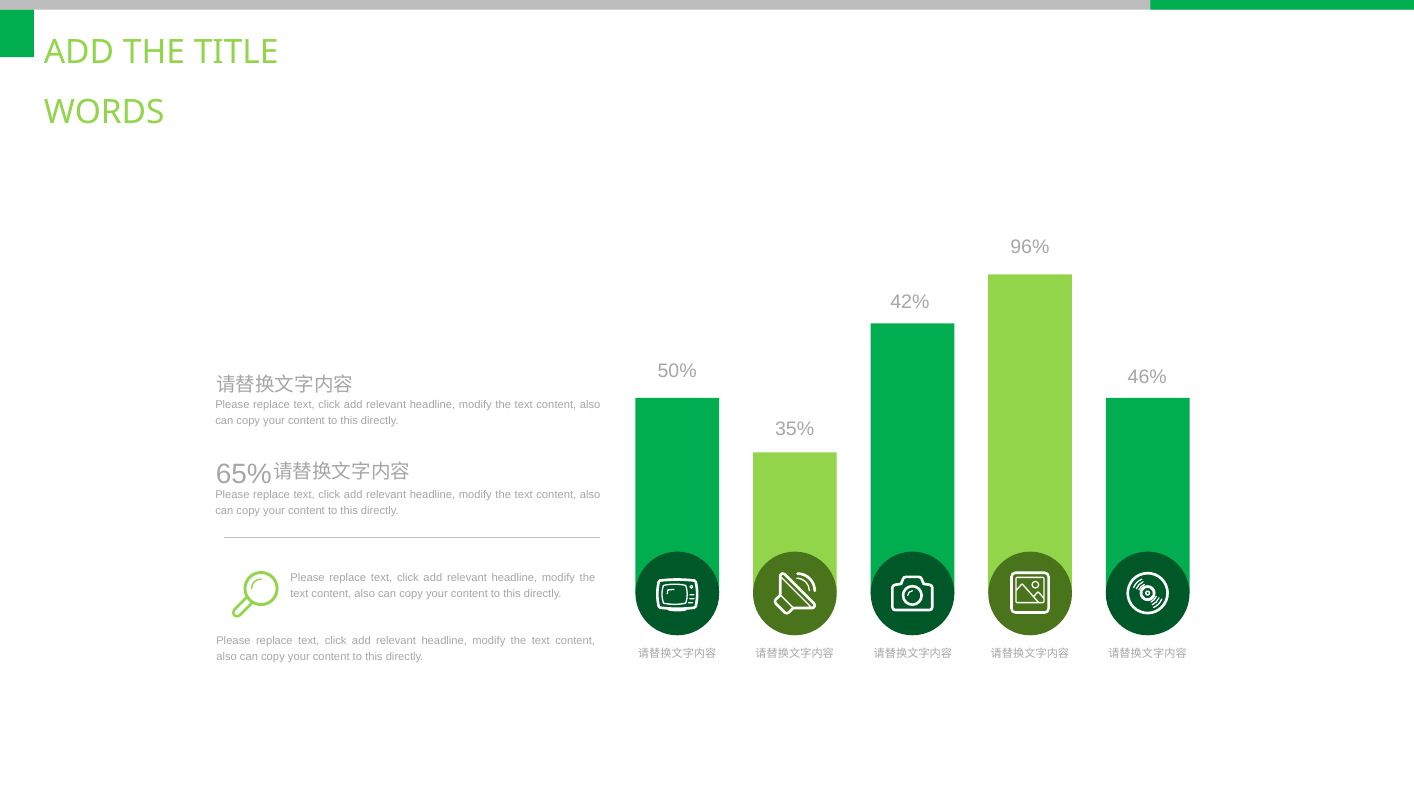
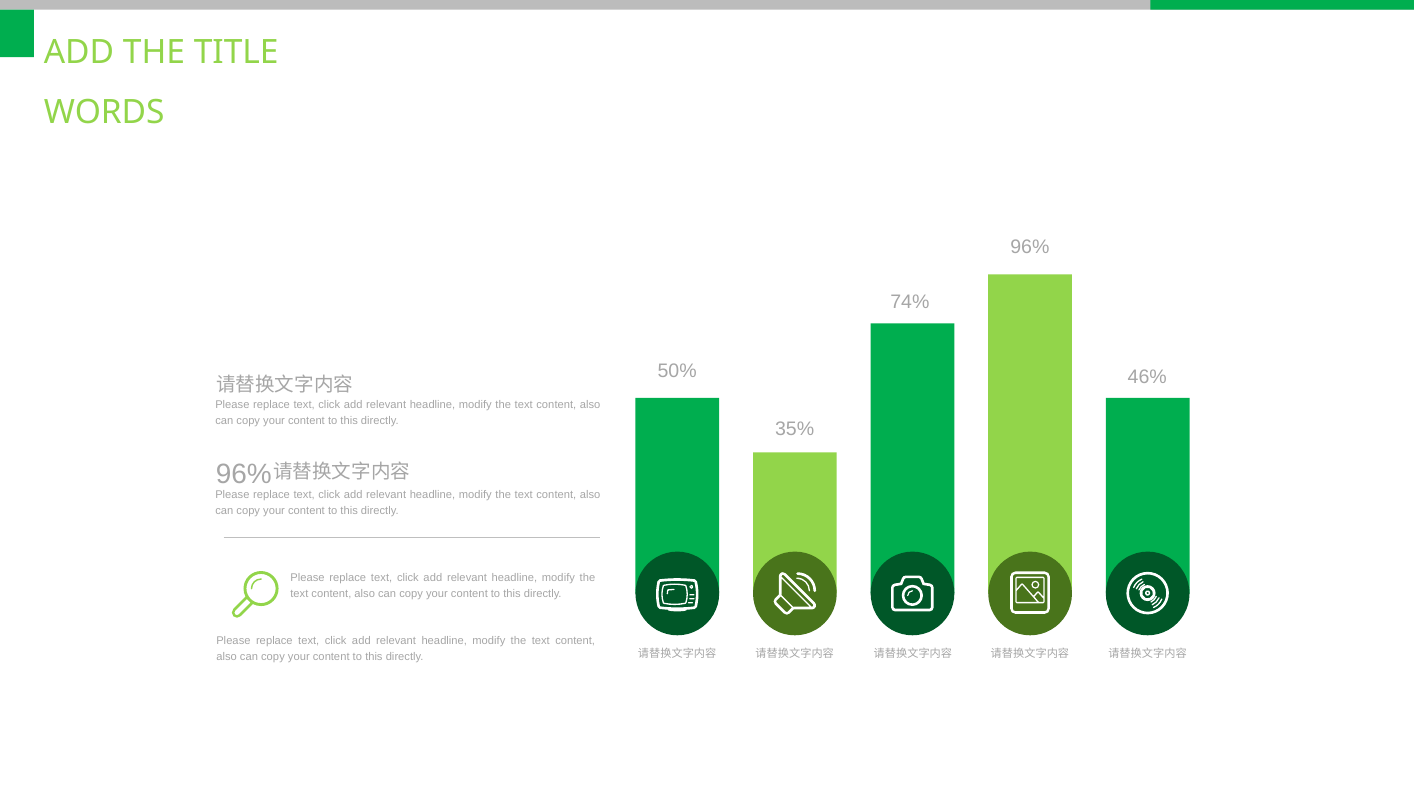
42%: 42% -> 74% (910, 302)
65%: 65% -> 96% (244, 474)
